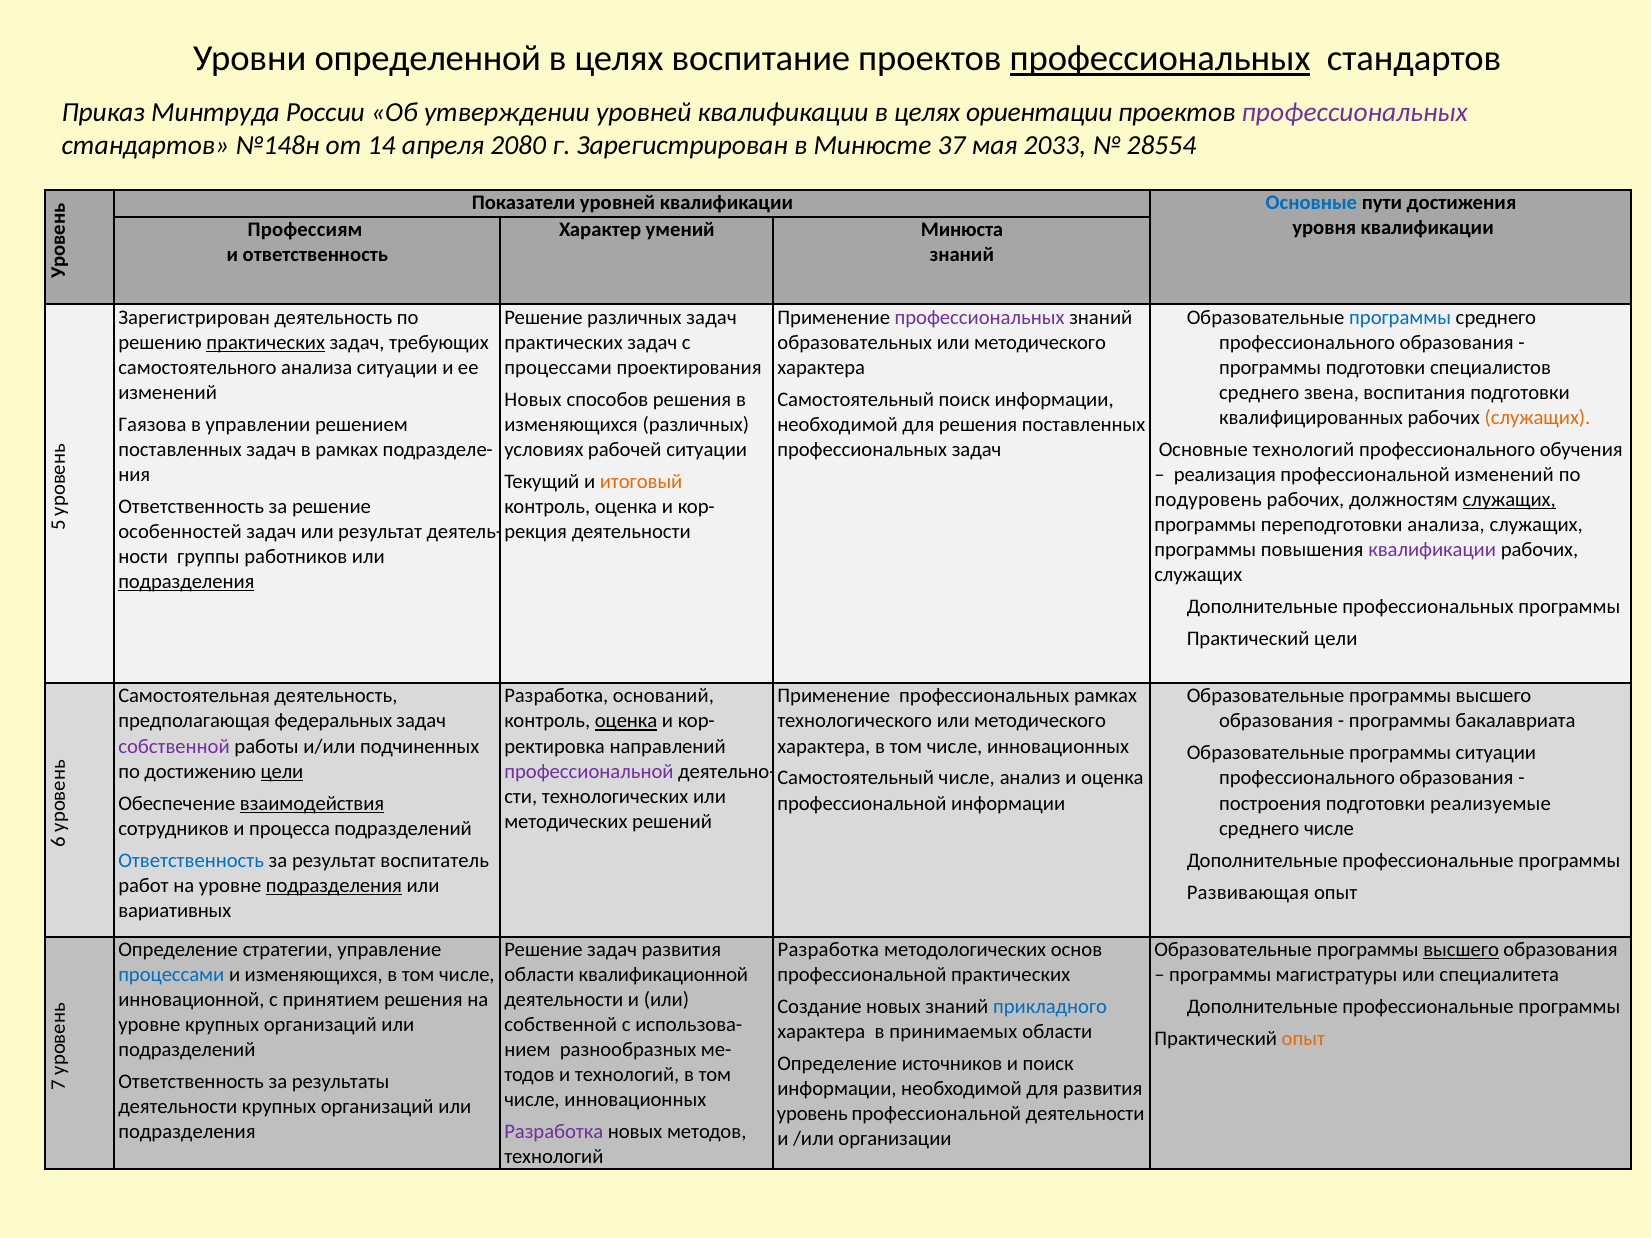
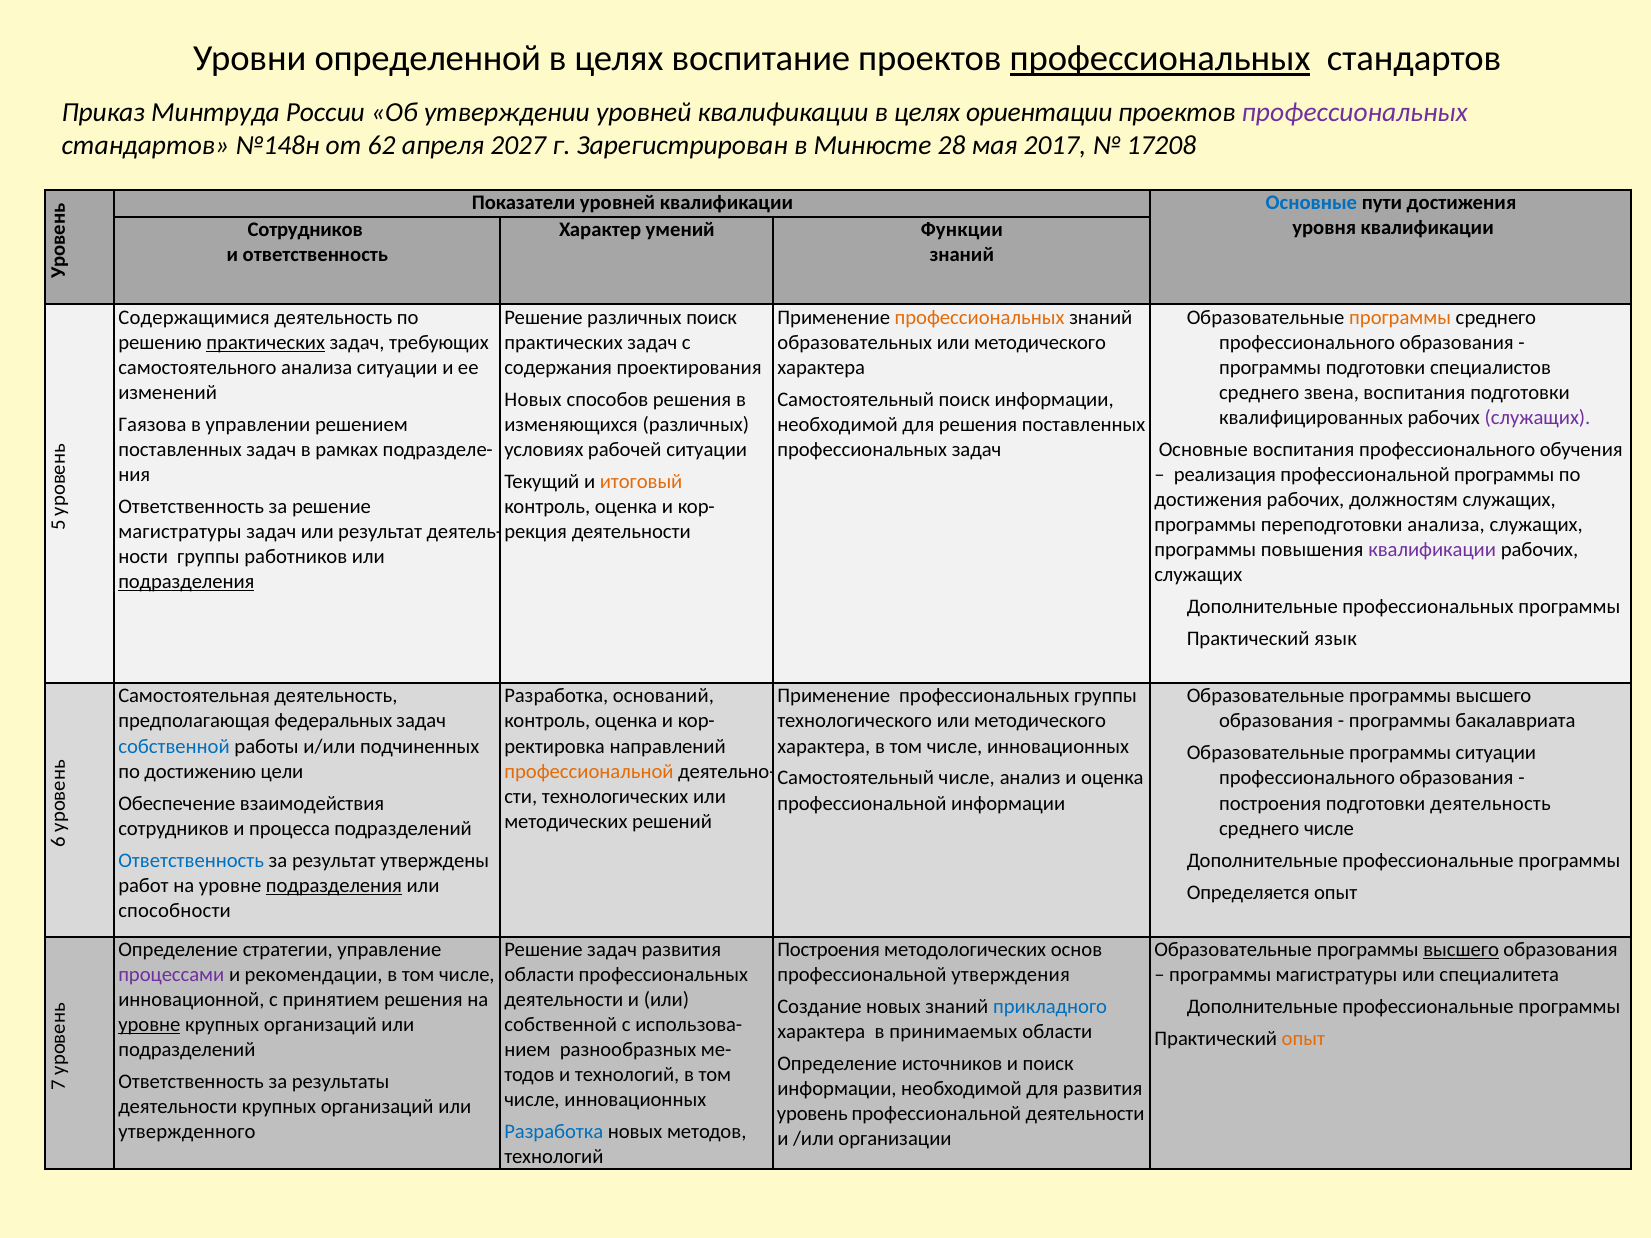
14: 14 -> 62 (382, 146)
2080: 2080 -> 2027 (518, 146)
37: 37 -> 28 (952, 146)
2033: 2033 -> 2017 (1055, 146)
28554: 28554 -> 17208 (1161, 146)
Профессиям: Профессиям -> Сотрудников (305, 230)
Минюста: Минюста -> Функции (962, 230)
Зарегистрирован: Зарегистрирован -> Содержащимися (194, 317)
различных задач: задач -> поиск (712, 317)
профессиональных colour: purple -> orange (980, 317)
программы colour: blue -> orange (1400, 317)
процессами: процессами -> содержания (558, 367)
служащих colour: orange -> purple (1538, 418)
Основные технологий: технологий -> воспитания (1304, 450)
профессиональной изменений: изменений -> программы (1504, 475)
подуровень: подуровень -> достижения (1208, 500)
служащих underline: present -> none (1509, 500)
особенностей: особенностей -> магистратуры (180, 532)
Практический цели: цели -> язык (1336, 639)
профессиональных рамках: рамках -> группы (1106, 696)
оценка underline: present -> none (626, 721)
собственной colour: purple -> blue (174, 746)
цели underline: present -> none (282, 771)
профессиональной colour: purple -> orange (589, 771)
взаимодействия underline: present -> none (312, 803)
подготовки реализуемые: реализуемые -> деятельность (1491, 803)
воспитатель: воспитатель -> утверждены (435, 860)
Развивающая: Развивающая -> Определяется (1248, 892)
вариативных: вариативных -> способности (175, 911)
Разработка: Разработка -> Построения (829, 950)
процессами colour: blue -> purple (171, 975)
и изменяющихся: изменяющихся -> рекомендации (314, 975)
области квалификационной: квалификационной -> профессиональных (663, 975)
профессиональной практических: практических -> утверждения (1011, 975)
уровне underline: none -> present (149, 1025)
подразделения: подразделения -> утвержденного (187, 1132)
Разработка colour: purple -> blue (554, 1132)
